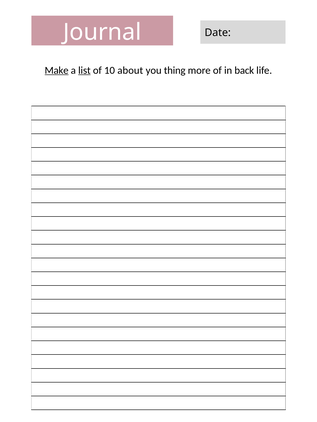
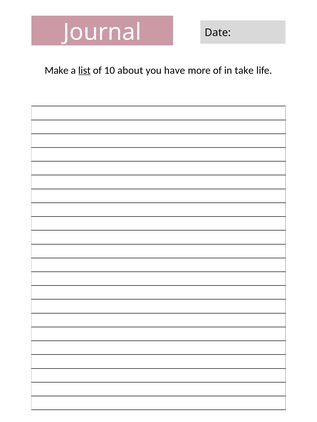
Make underline: present -> none (57, 70)
thing: thing -> have (175, 70)
back: back -> take (244, 70)
